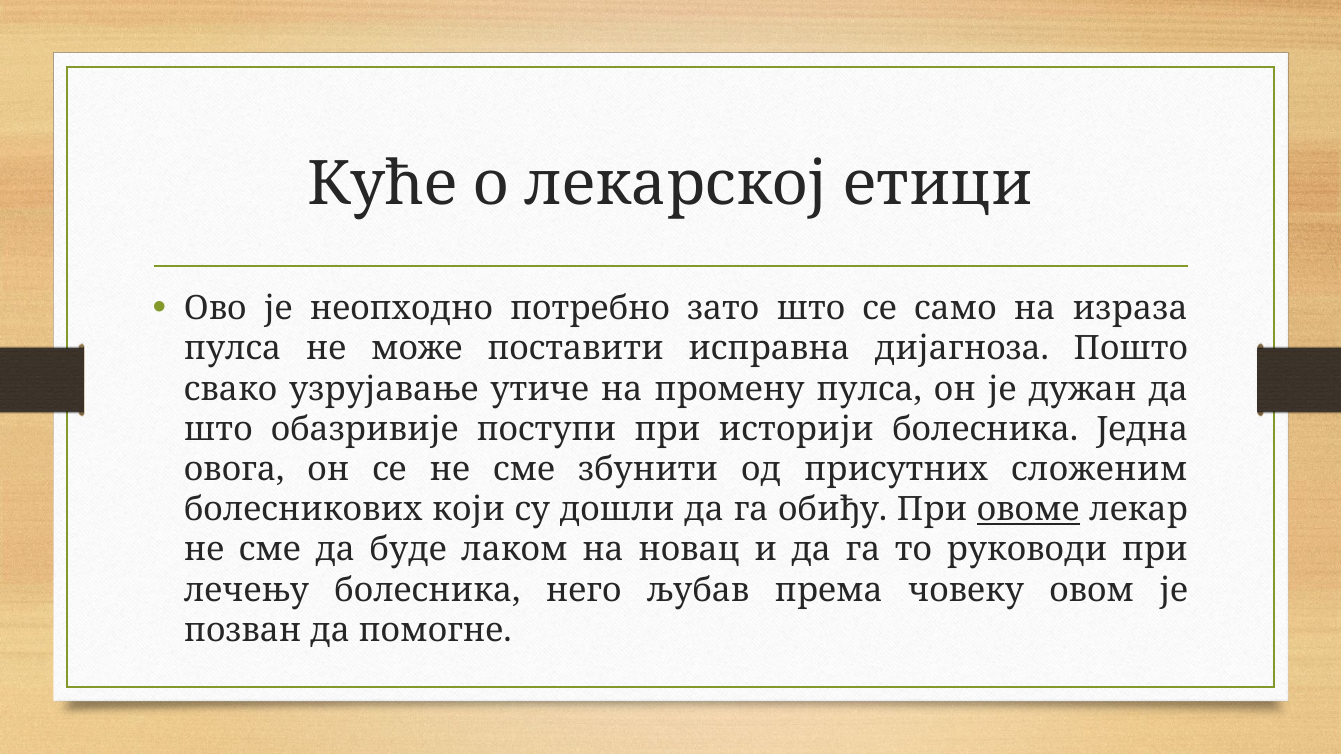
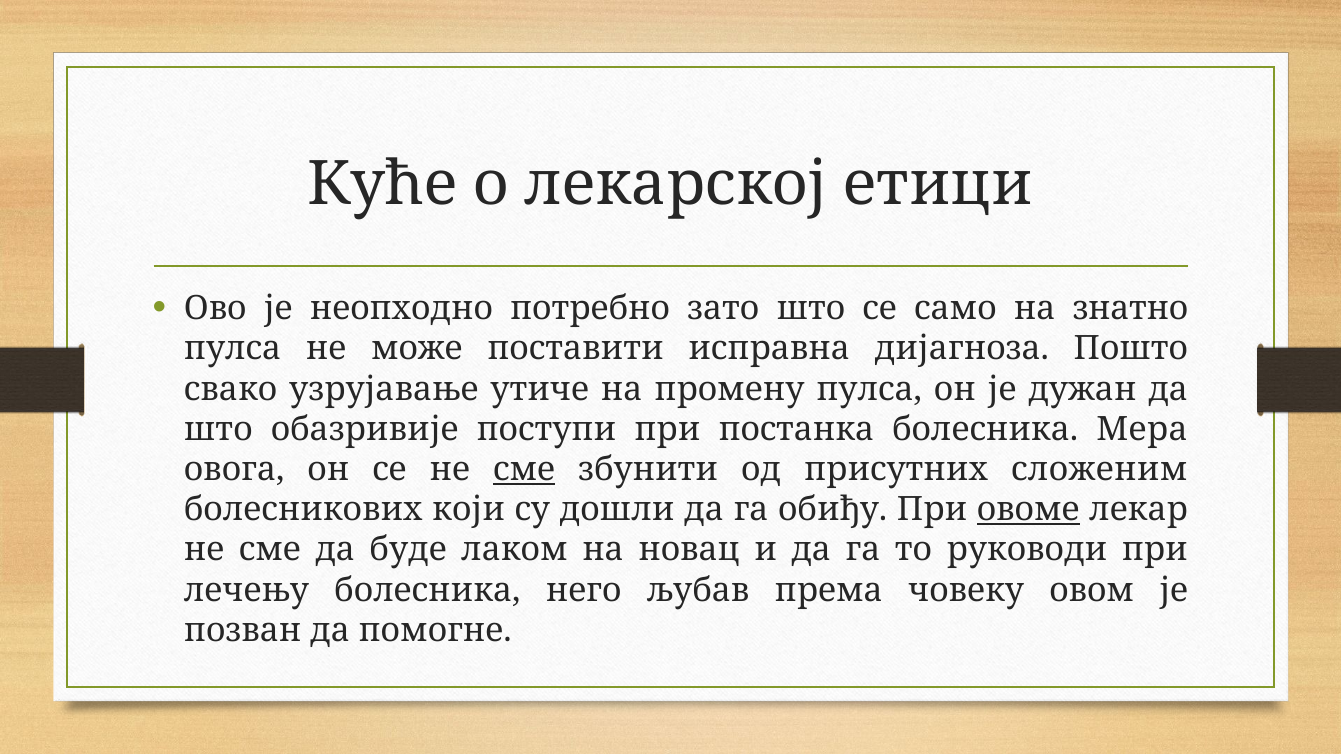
израза: израза -> знатно (1130, 309)
историји: историји -> постанка (796, 429)
Једна: Једна -> Мера (1142, 429)
сме underline: none -> present (524, 470)
